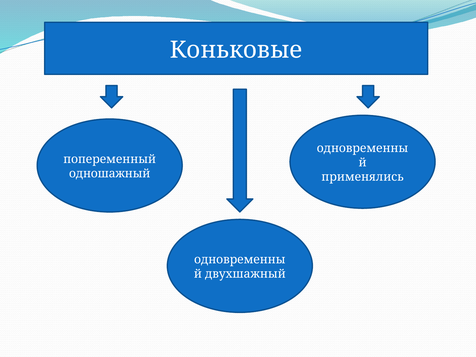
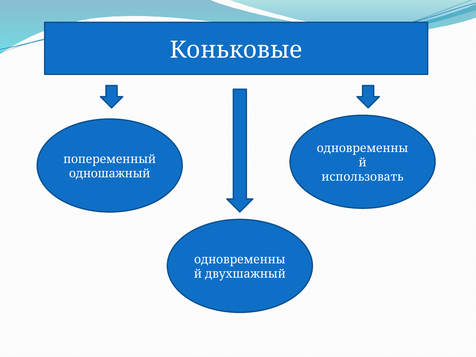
применялись: применялись -> использовать (362, 177)
